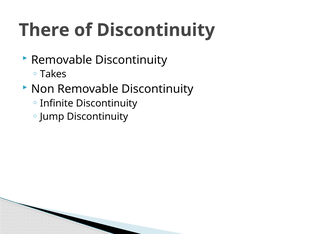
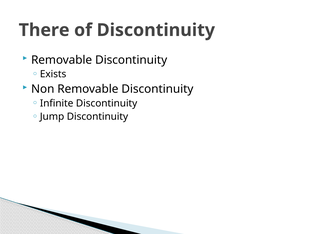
Takes: Takes -> Exists (53, 74)
